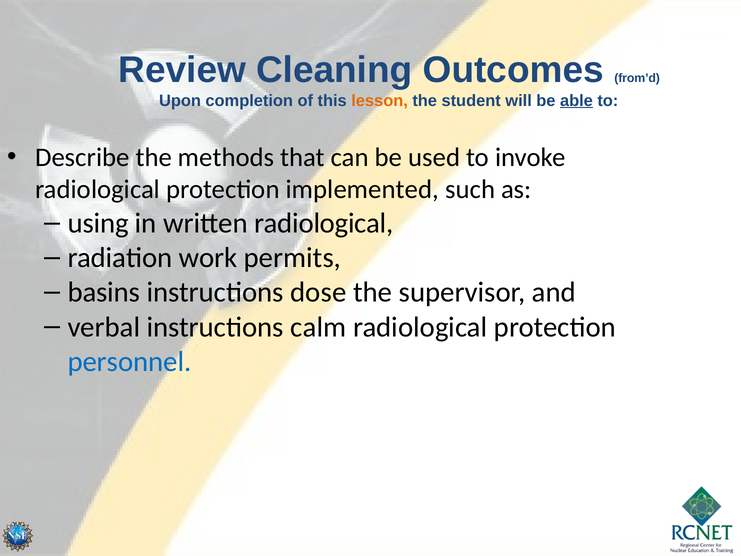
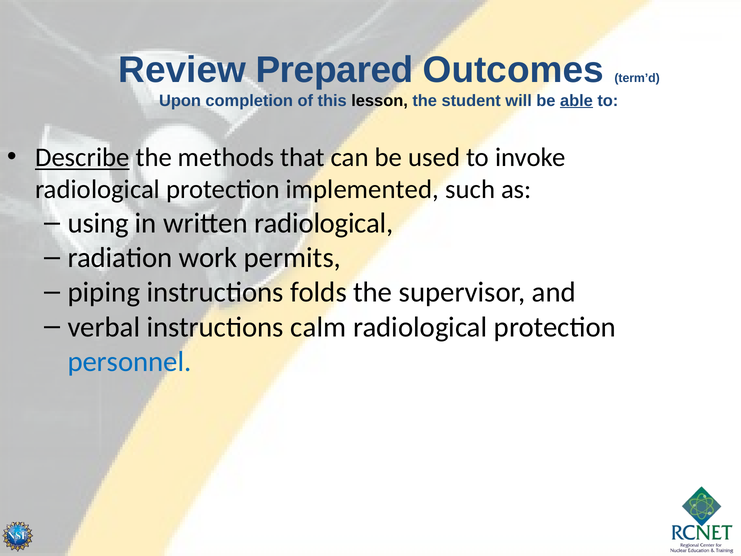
Cleaning: Cleaning -> Prepared (334, 70)
from’d: from’d -> term’d (637, 78)
lesson colour: orange -> black (380, 101)
Describe underline: none -> present (82, 157)
basins: basins -> piping (104, 292)
dose: dose -> folds (318, 292)
